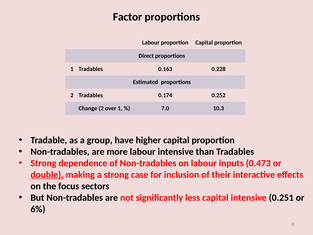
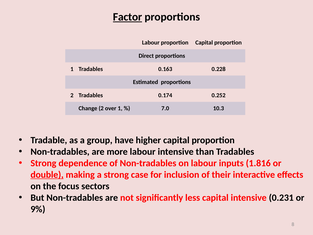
Factor underline: none -> present (127, 17)
0.473: 0.473 -> 1.816 (258, 163)
0.251: 0.251 -> 0.231 (281, 197)
6%: 6% -> 9% (38, 209)
